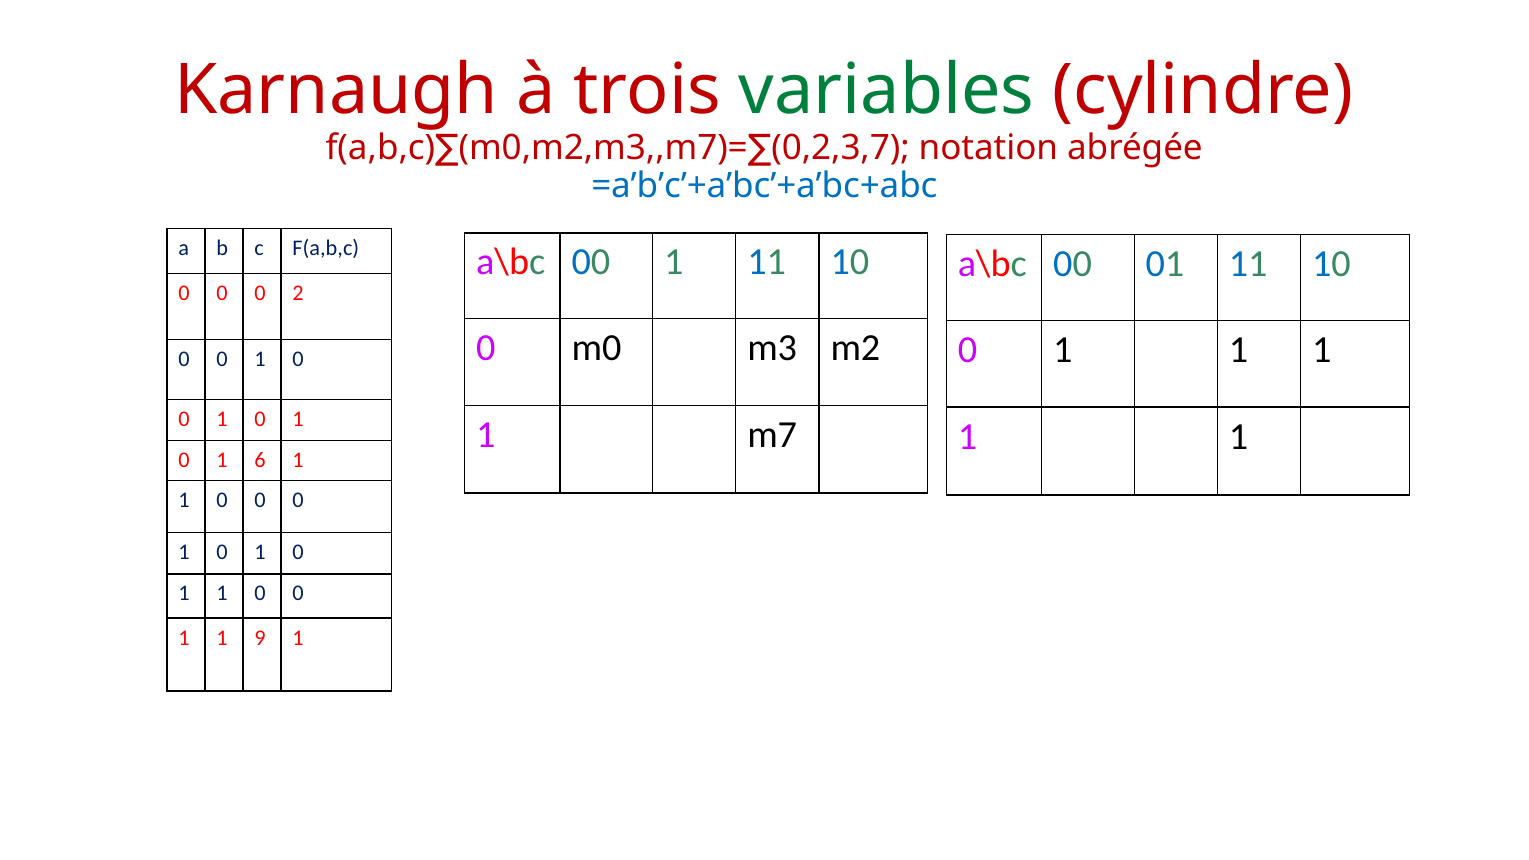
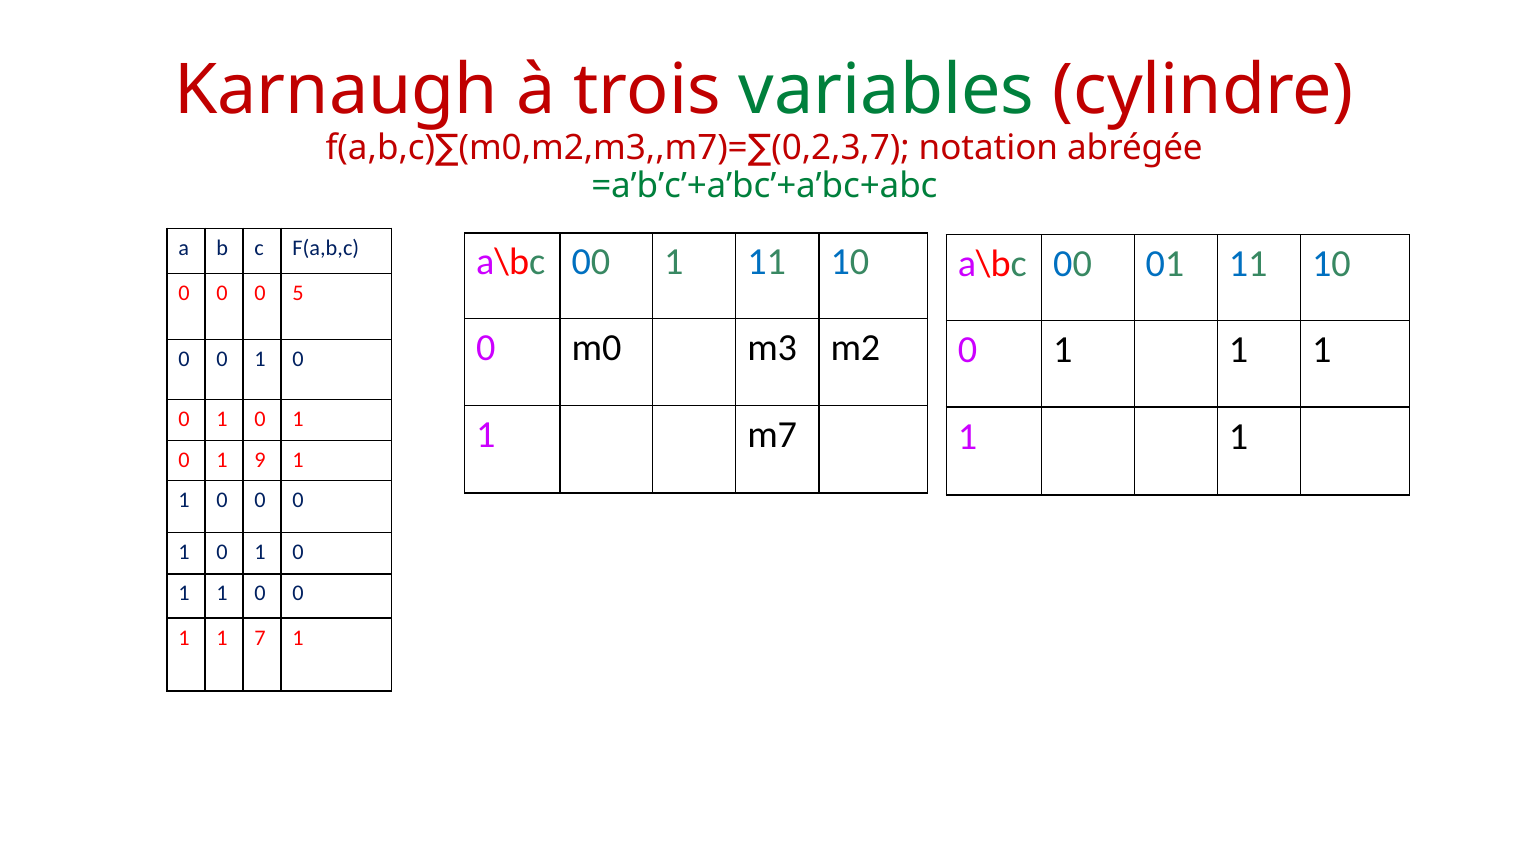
=a’b’c’+a’bc’+a’bc+abc colour: blue -> green (764, 185)
2: 2 -> 5 (298, 293)
6: 6 -> 9 (260, 460)
9: 9 -> 7 (260, 638)
